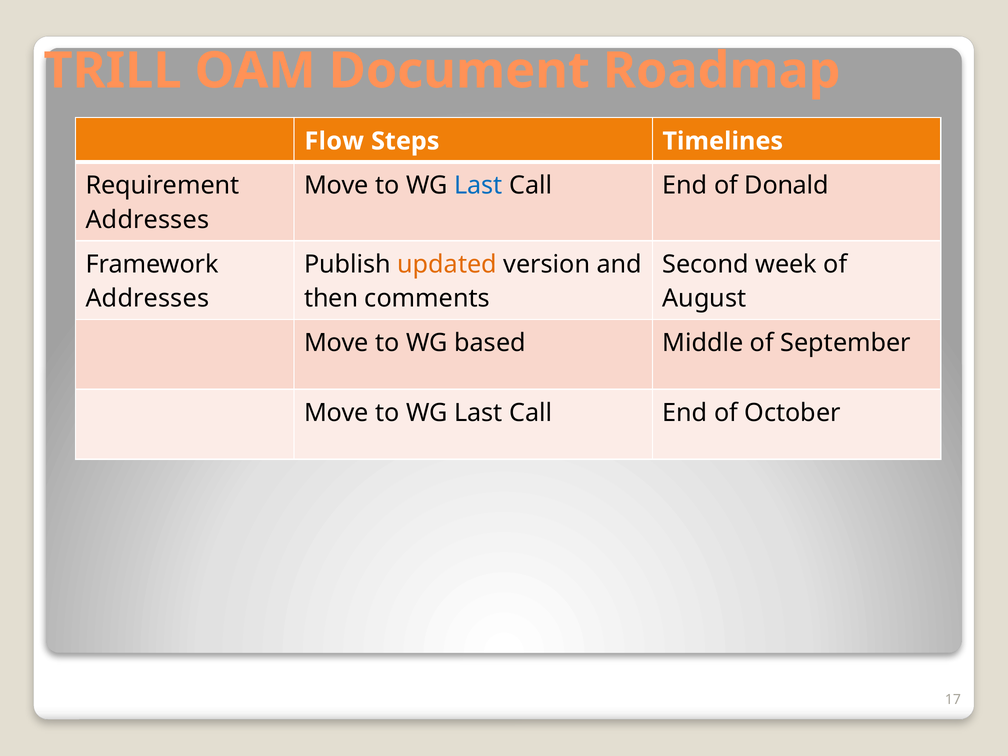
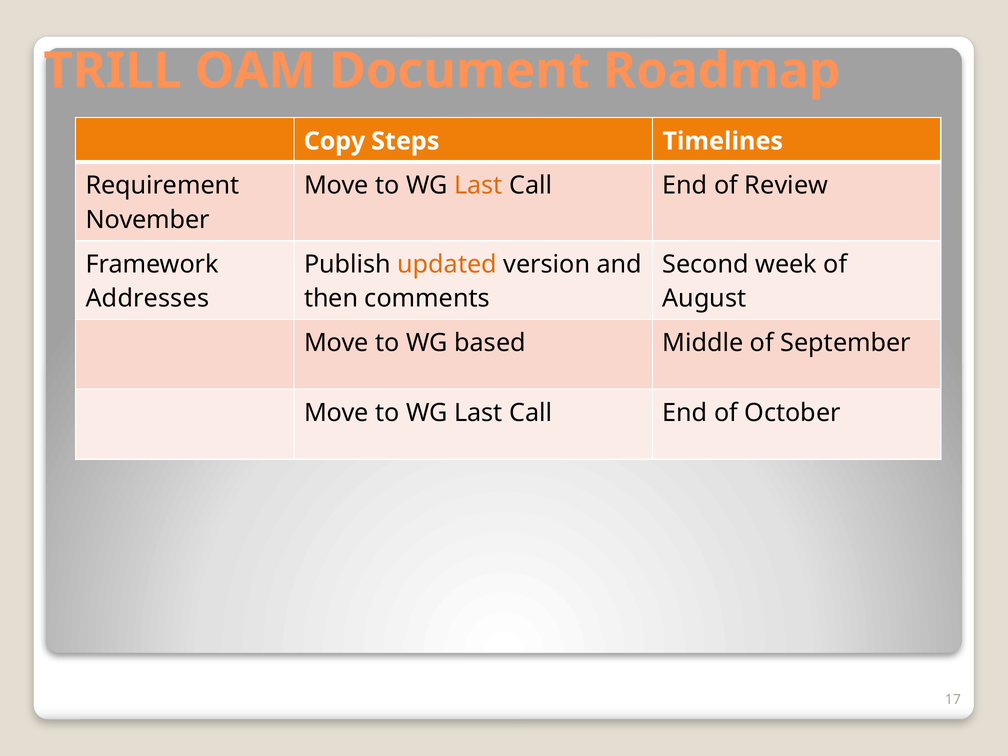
Flow: Flow -> Copy (334, 141)
Last colour: blue -> orange (478, 186)
Donald: Donald -> Review (786, 186)
Addresses: Addresses -> November (148, 220)
